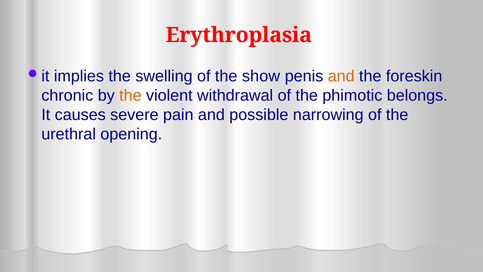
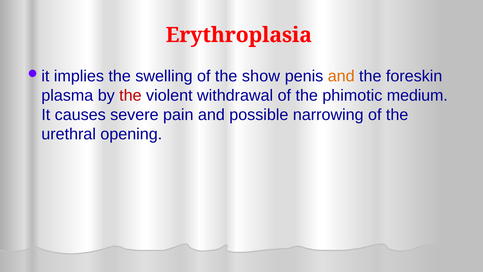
chronic: chronic -> plasma (67, 95)
the colour: orange -> red (130, 95)
belongs: belongs -> medium (417, 95)
